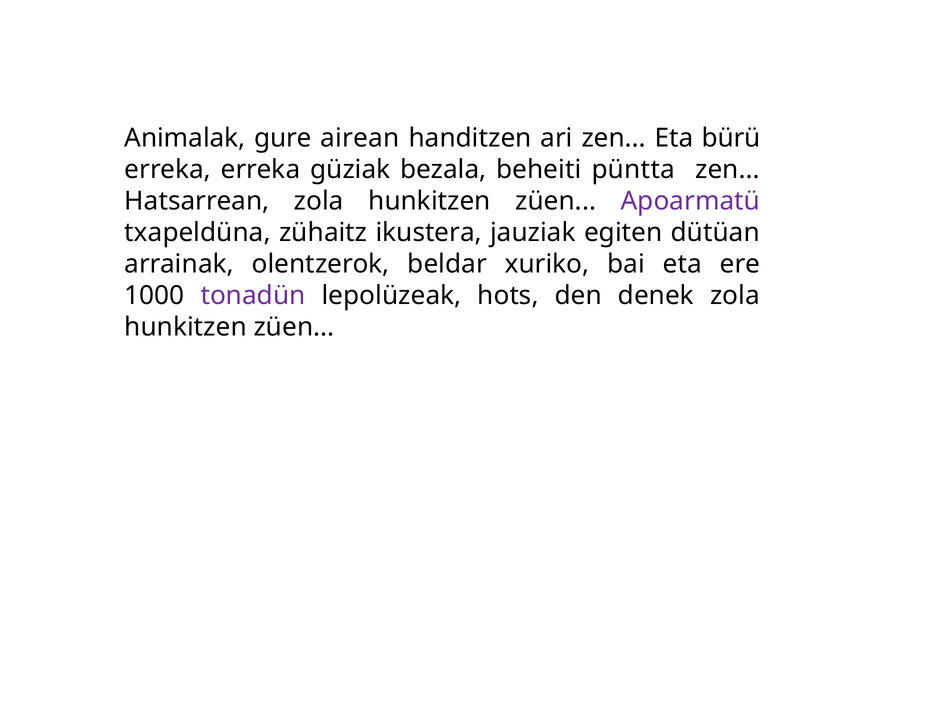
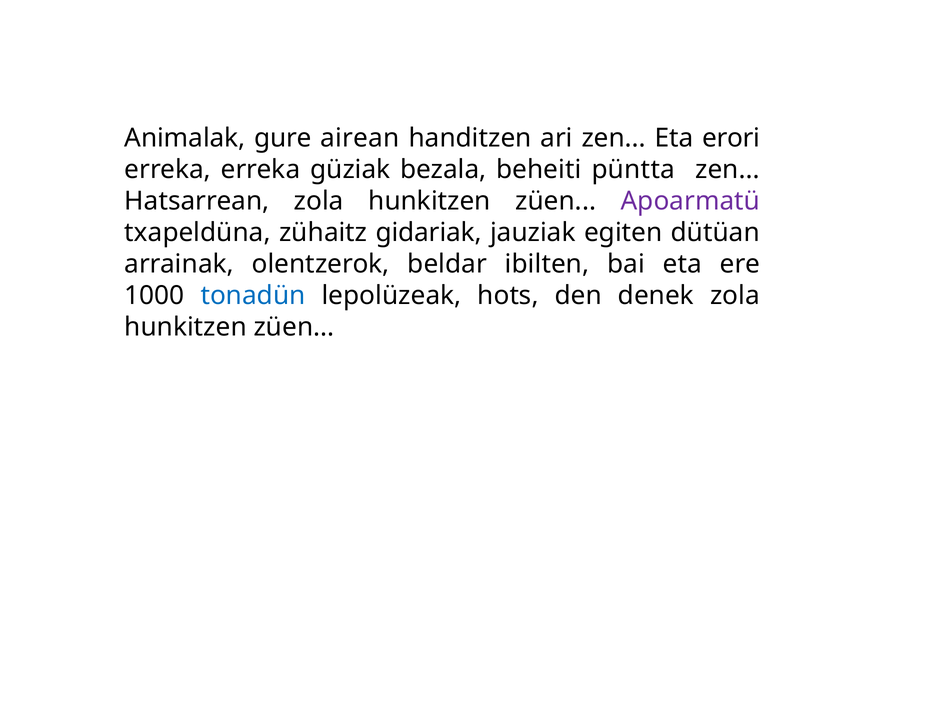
bürü: bürü -> erori (731, 138)
ikustera: ikustera -> gidariak (429, 233)
xuriko: xuriko -> ibilten (547, 264)
tonadün colour: purple -> blue (253, 296)
